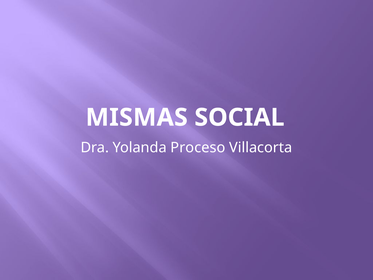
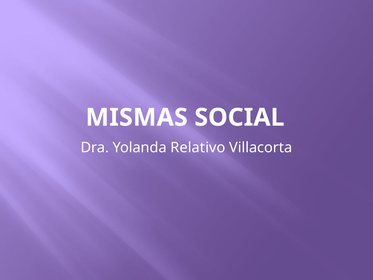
Proceso: Proceso -> Relativo (198, 148)
